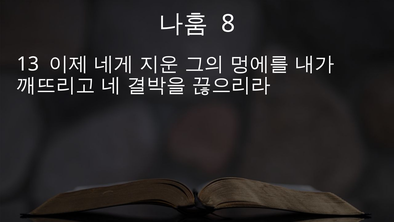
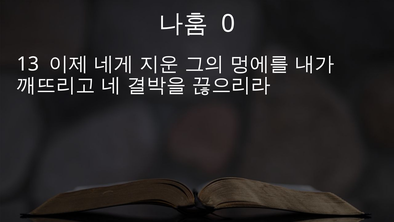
8: 8 -> 0 (228, 24)
